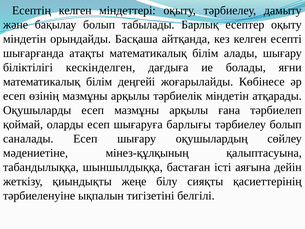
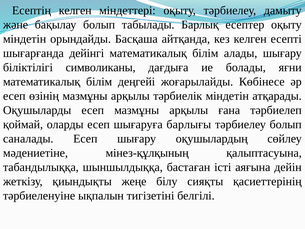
атақты: атақты -> дейінгі (87, 53)
кескінделген: кескінделген -> символиканы (101, 67)
